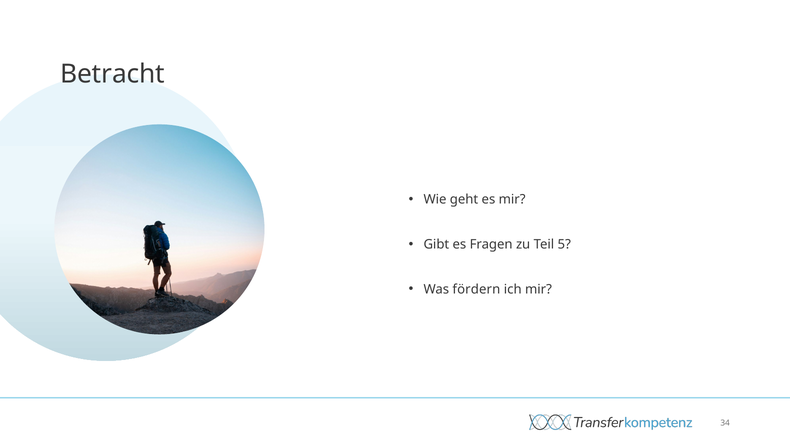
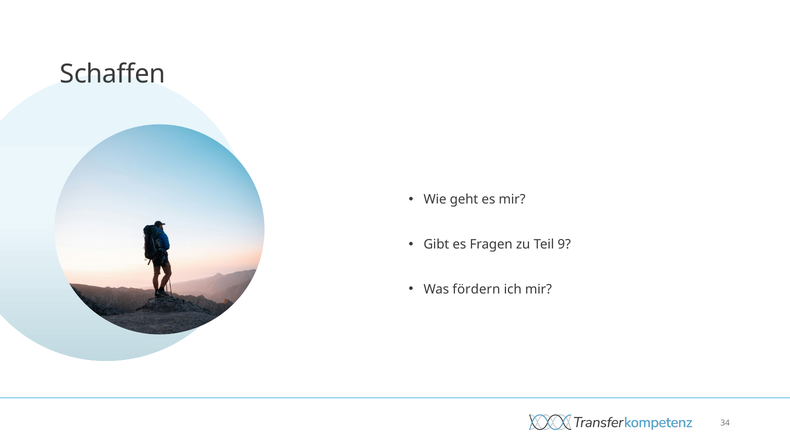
Betracht: Betracht -> Schaffen (113, 74)
5: 5 -> 9 (564, 245)
